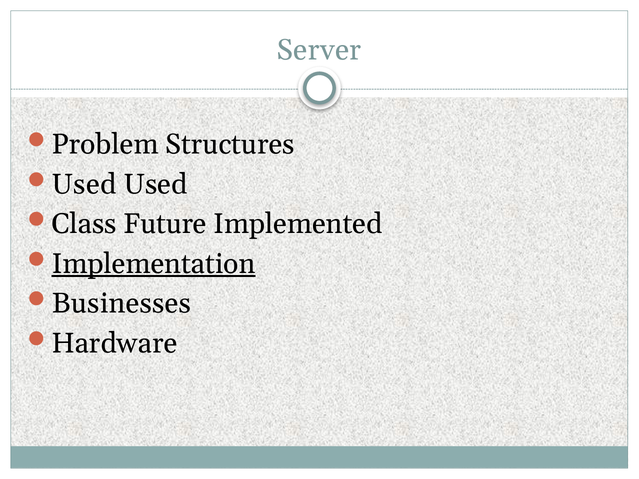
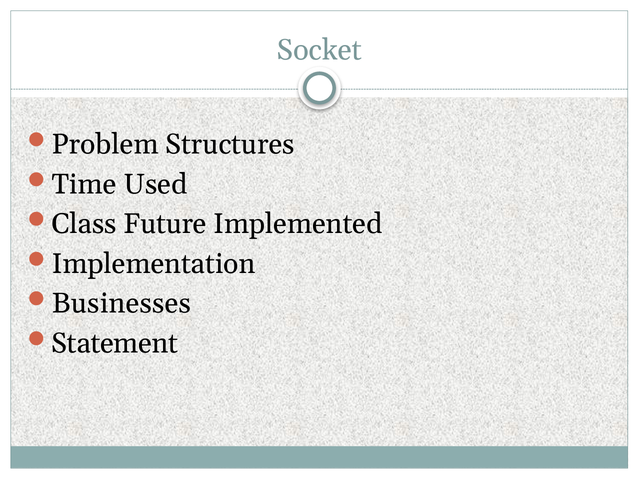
Server: Server -> Socket (319, 50)
Used: Used -> Time (84, 184)
Implementation underline: present -> none (153, 264)
Hardware: Hardware -> Statement (115, 344)
